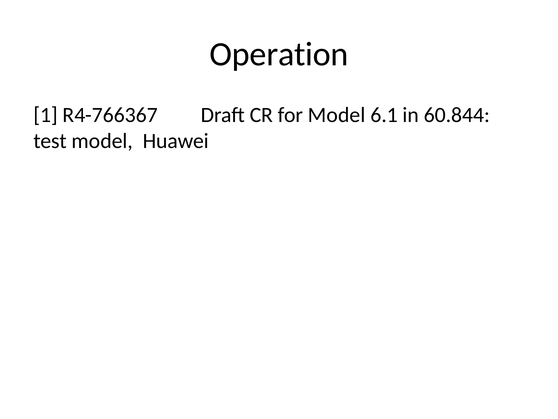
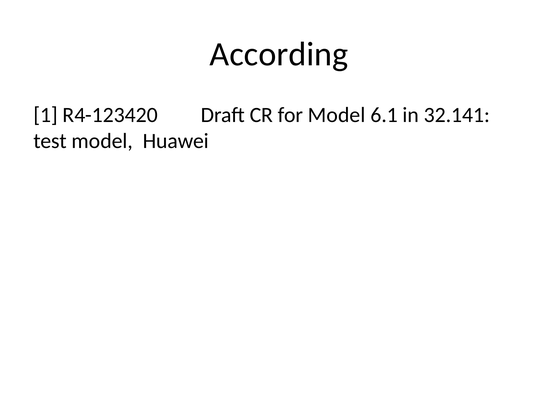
Operation: Operation -> According (279, 54)
R4-766367: R4-766367 -> R4-123420 (110, 115)
60.844: 60.844 -> 32.141 (457, 115)
